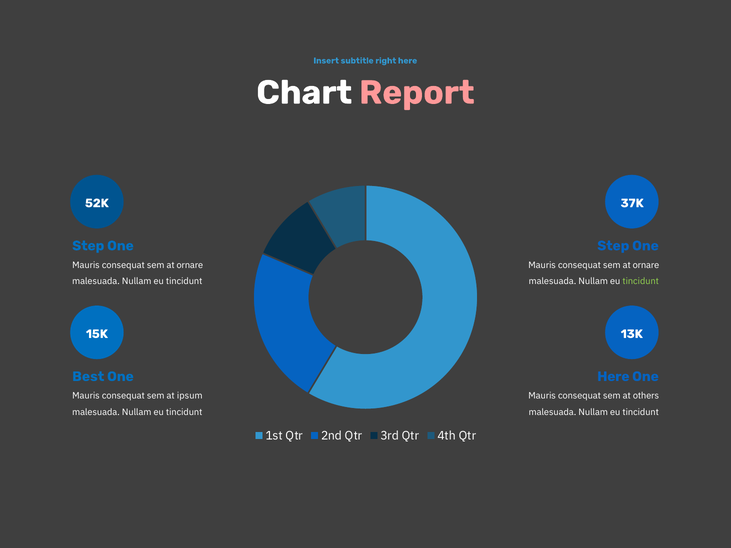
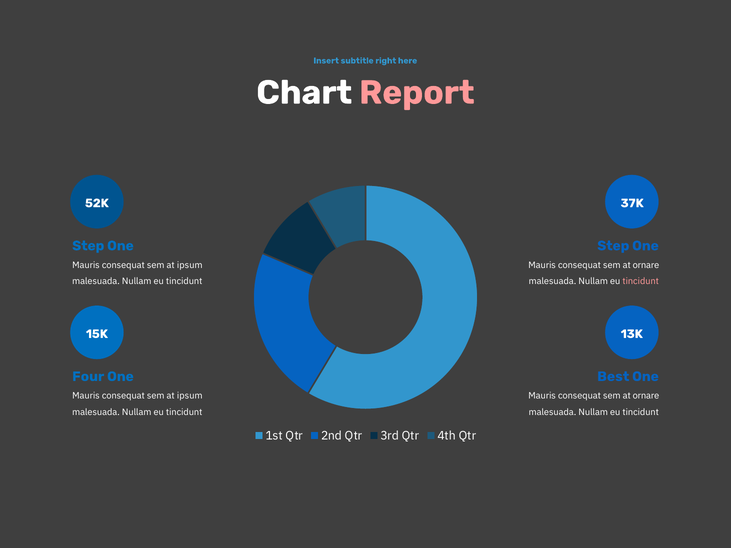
ornare: ornare -> ipsum (190, 265)
tincidunt colour: light green -> pink (641, 282)
Best: Best -> Four (88, 377)
Here: Here -> Best (613, 377)
others: others -> ornare (646, 396)
